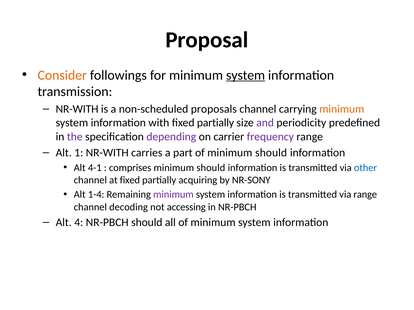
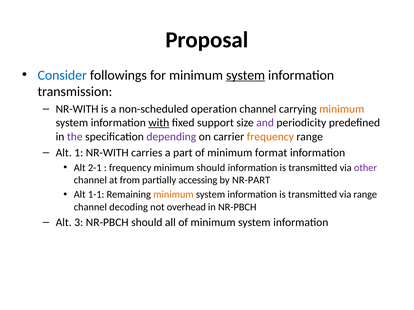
Consider colour: orange -> blue (62, 75)
proposals: proposals -> operation (214, 109)
with underline: none -> present (159, 123)
partially: partially -> support (215, 123)
frequency colour: purple -> orange (270, 137)
of minimum should: should -> format (271, 153)
4-1: 4-1 -> 2-1 (95, 168)
comprises: comprises -> frequency (130, 168)
other colour: blue -> purple (366, 168)
at fixed: fixed -> from (130, 180)
acquiring: acquiring -> accessing (198, 180)
NR-SONY: NR-SONY -> NR-PART (251, 180)
1-4: 1-4 -> 1-1 (96, 195)
minimum colour: purple -> orange (173, 195)
accessing: accessing -> overhead (186, 207)
4: 4 -> 3 (79, 223)
